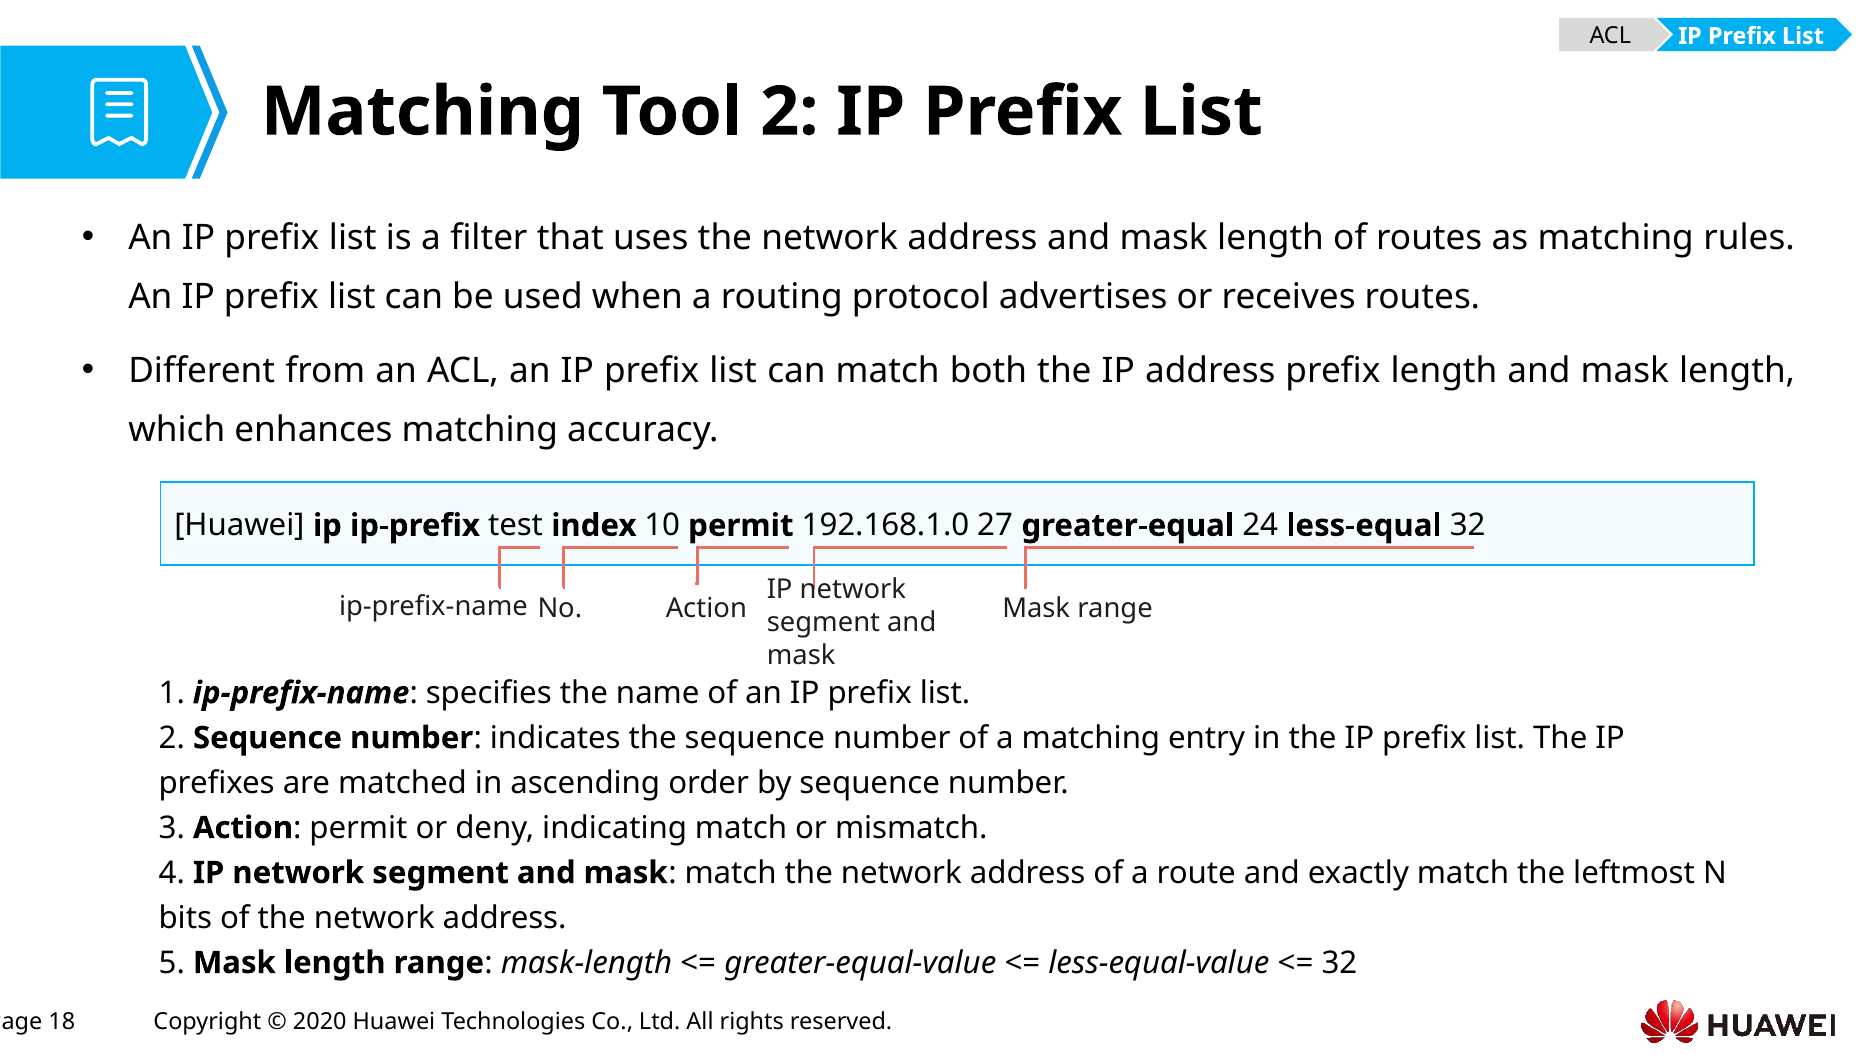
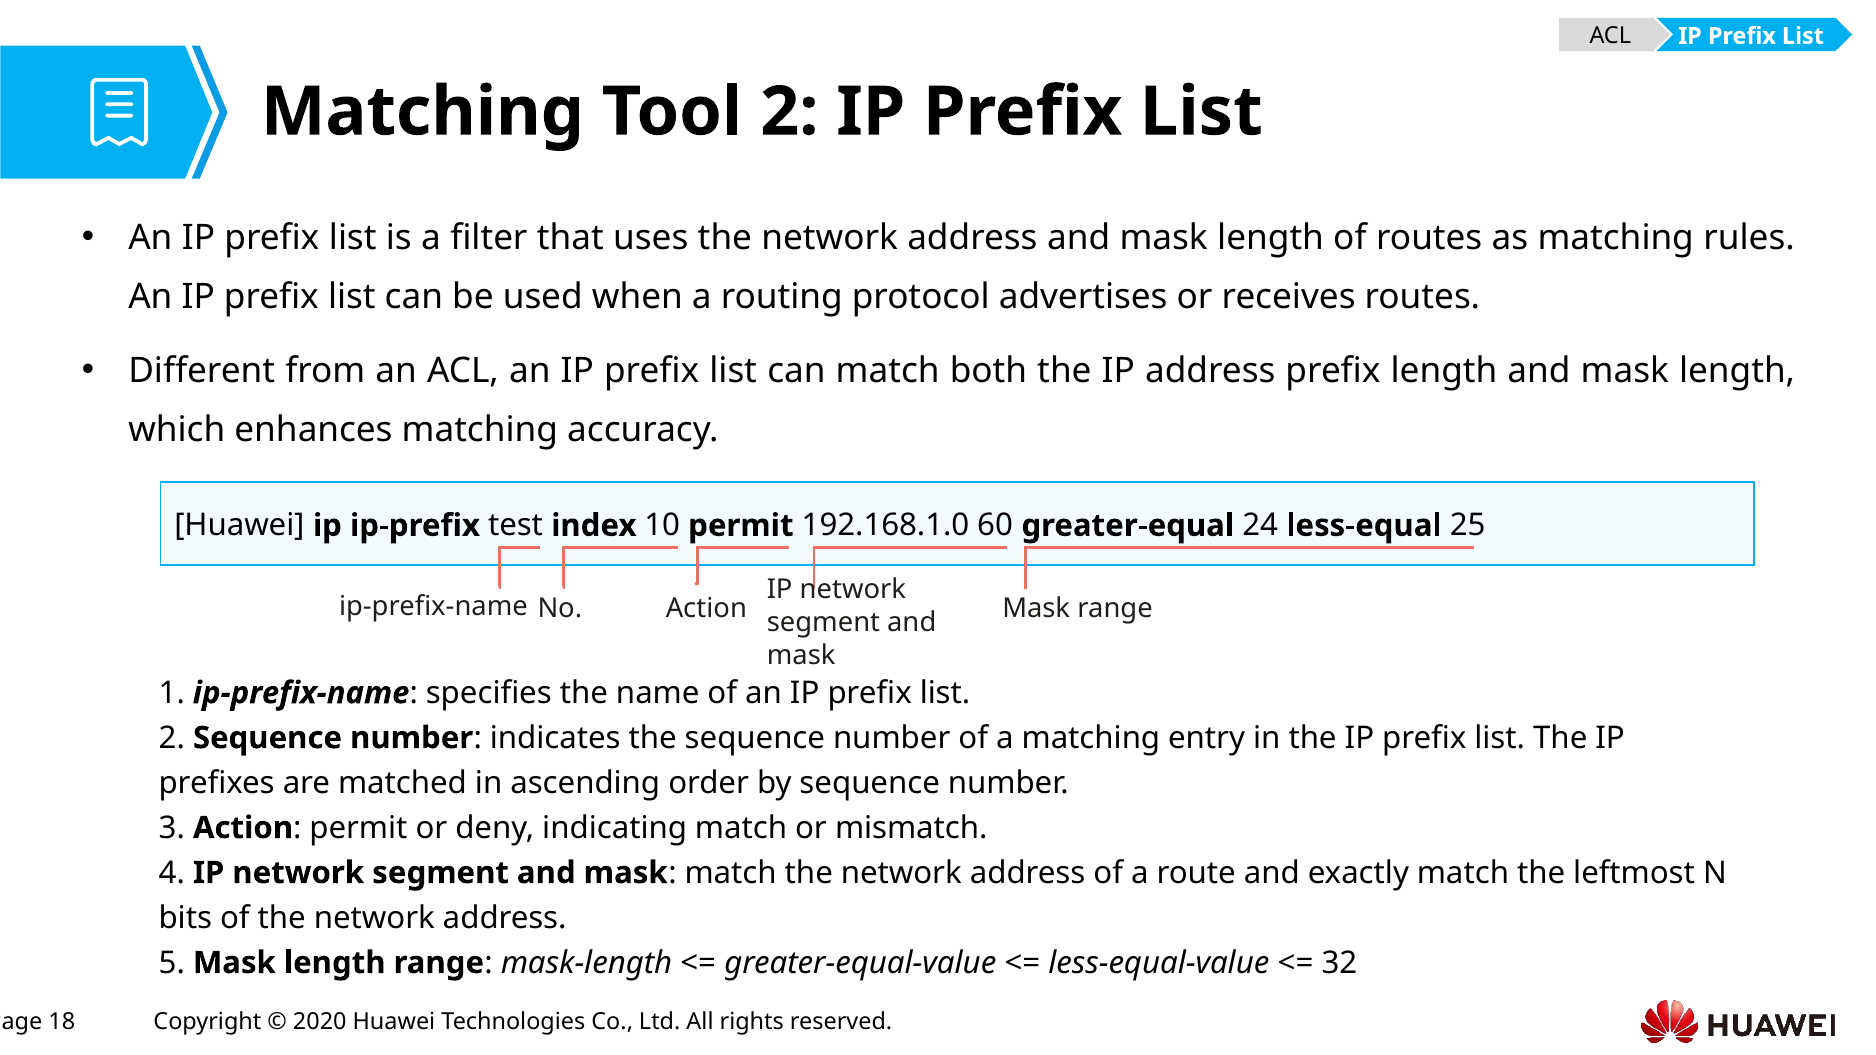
27: 27 -> 60 (995, 526)
less-equal 32: 32 -> 25 (1468, 526)
